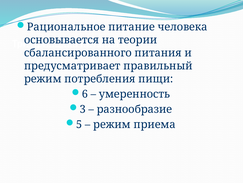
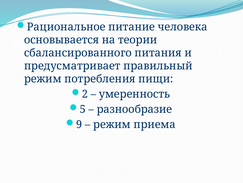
6: 6 -> 2 (85, 94)
3: 3 -> 5 (83, 109)
5: 5 -> 9 (79, 124)
